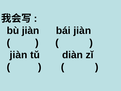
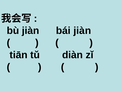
jiàn: jiàn -> tiān (19, 55)
